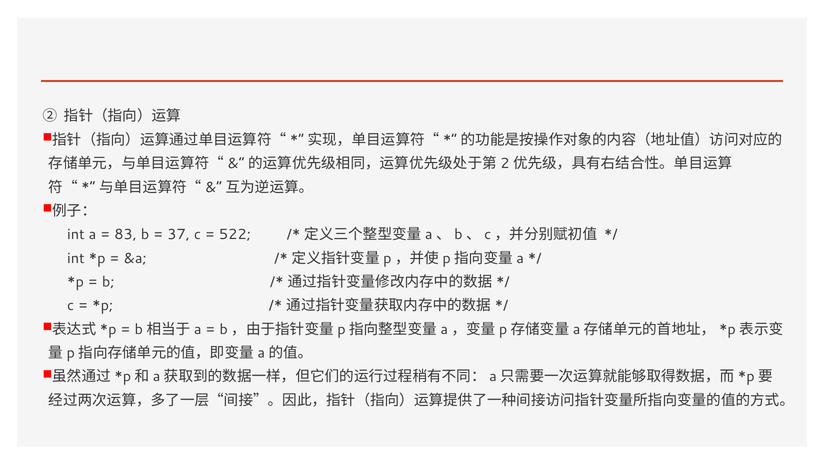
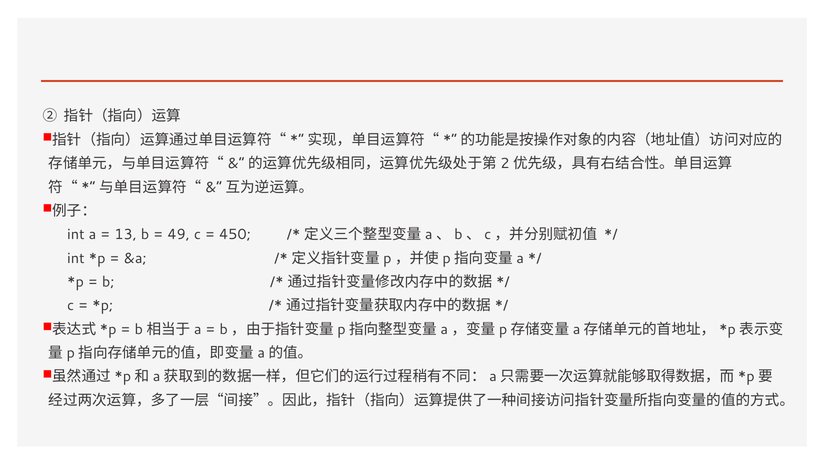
83: 83 -> 13 (126, 234)
37: 37 -> 49 (179, 234)
522: 522 -> 450 (235, 234)
